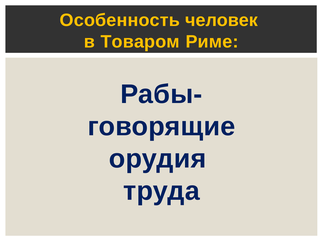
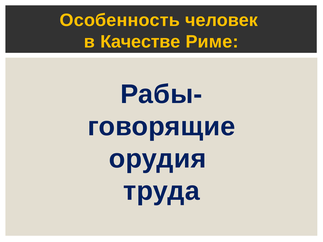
Товаром: Товаром -> Качестве (140, 42)
